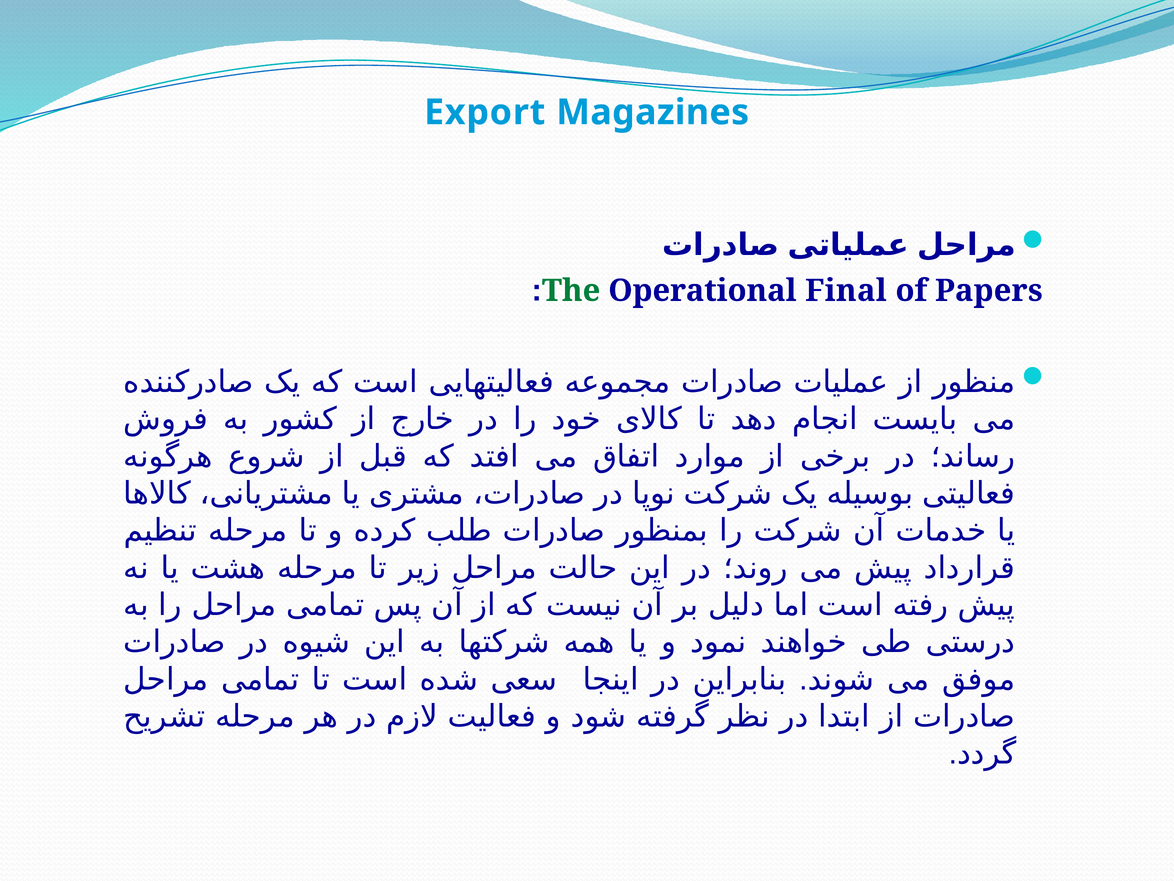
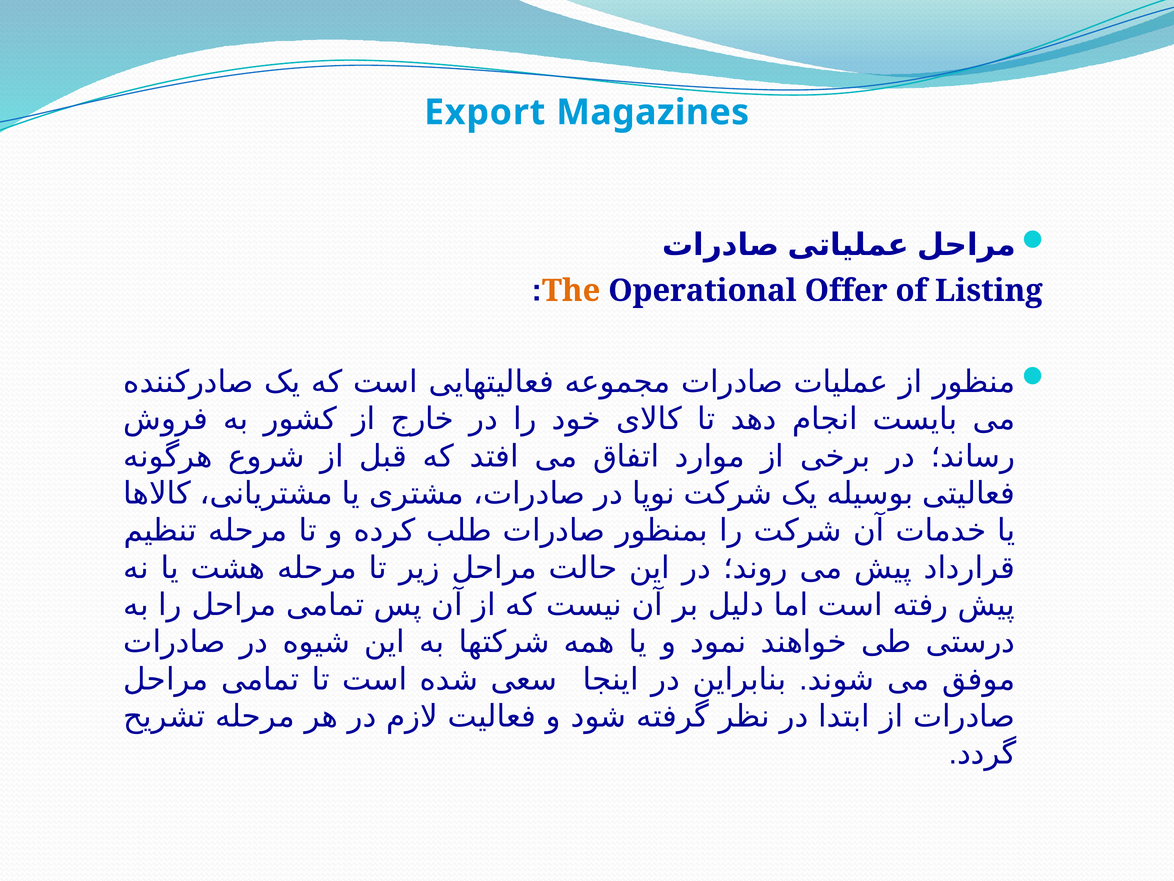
The colour: green -> orange (571, 290)
Final: Final -> Offer (846, 290)
Papers: Papers -> Listing (989, 290)
